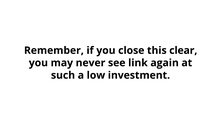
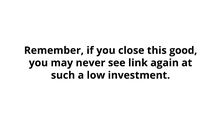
clear: clear -> good (183, 51)
